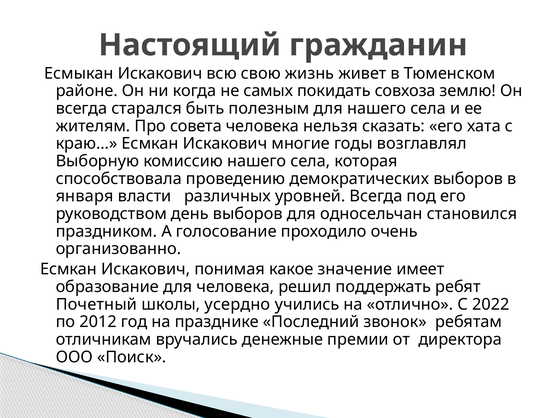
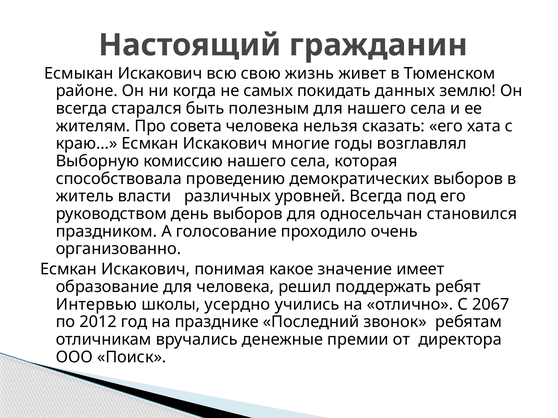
совхоза: совхоза -> данных (405, 91)
января: января -> житель (85, 197)
Почетный: Почетный -> Интервью (96, 305)
2022: 2022 -> 2067 (491, 305)
